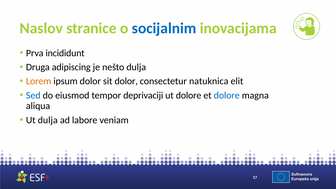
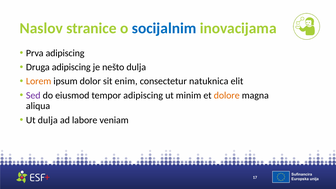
Prva incididunt: incididunt -> adipiscing (65, 53)
sit dolor: dolor -> enim (126, 81)
Sed colour: blue -> purple (33, 95)
tempor deprivaciji: deprivaciji -> adipiscing (143, 95)
ut dolore: dolore -> minim (189, 95)
dolore colour: blue -> orange (227, 95)
